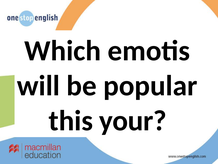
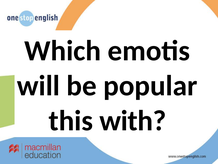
your: your -> with (133, 120)
